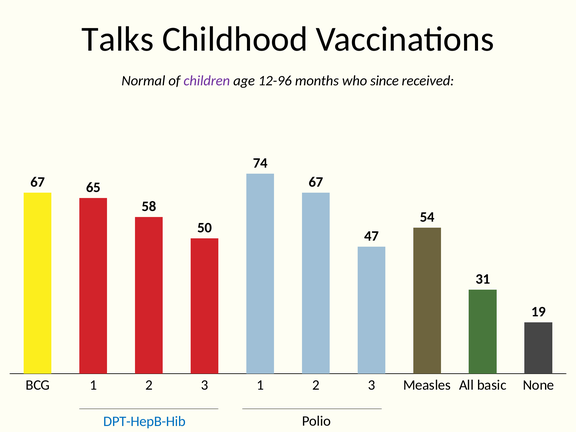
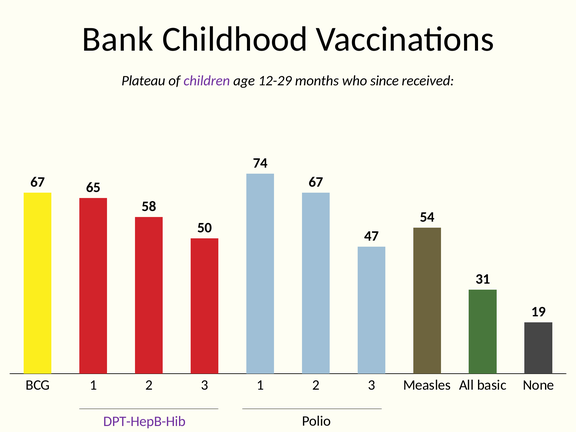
Talks: Talks -> Bank (118, 39)
Normal: Normal -> Plateau (143, 81)
12-96: 12-96 -> 12-29 (275, 81)
DPT-HepB-Hib colour: blue -> purple (144, 421)
